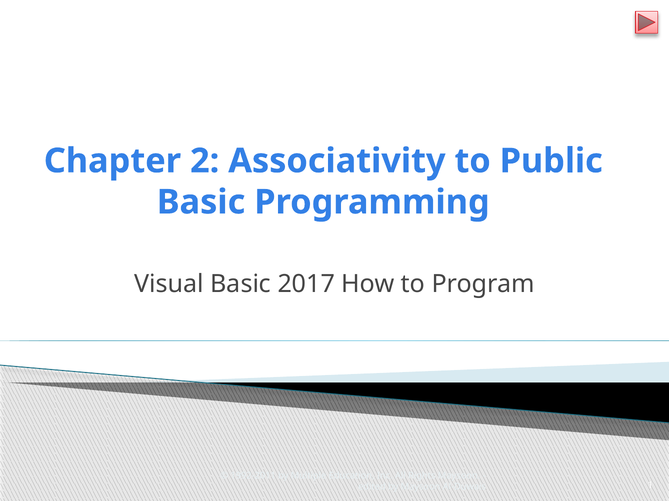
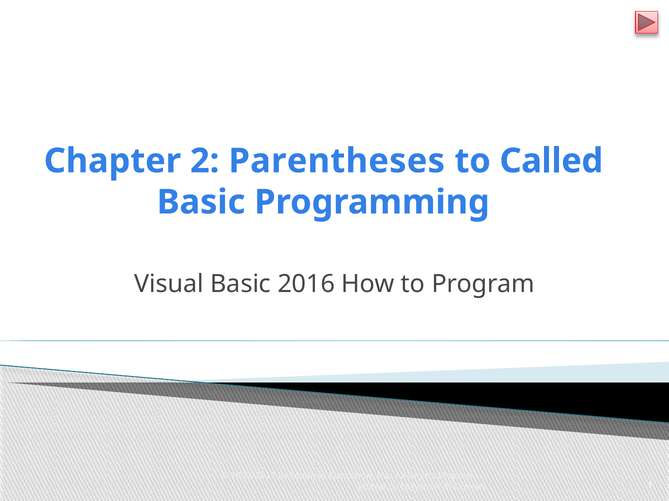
Associativity: Associativity -> Parentheses (337, 161)
Public: Public -> Called (551, 161)
2017: 2017 -> 2016 (306, 284)
